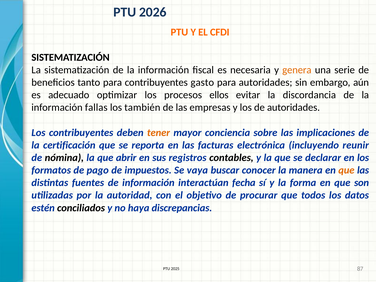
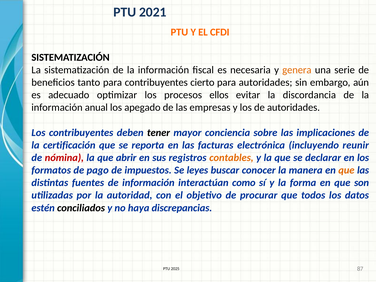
2026: 2026 -> 2021 (153, 12)
gasto: gasto -> cierto (202, 82)
fallas: fallas -> anual (96, 108)
también: también -> apegado (142, 108)
tener colour: orange -> black (159, 133)
nómina colour: black -> red (64, 158)
contables colour: black -> orange (231, 158)
vaya: vaya -> leyes (197, 170)
fecha: fecha -> como (244, 183)
